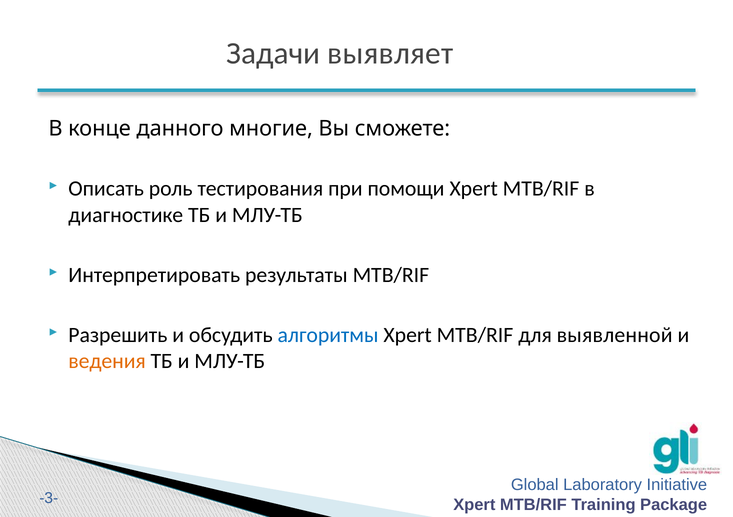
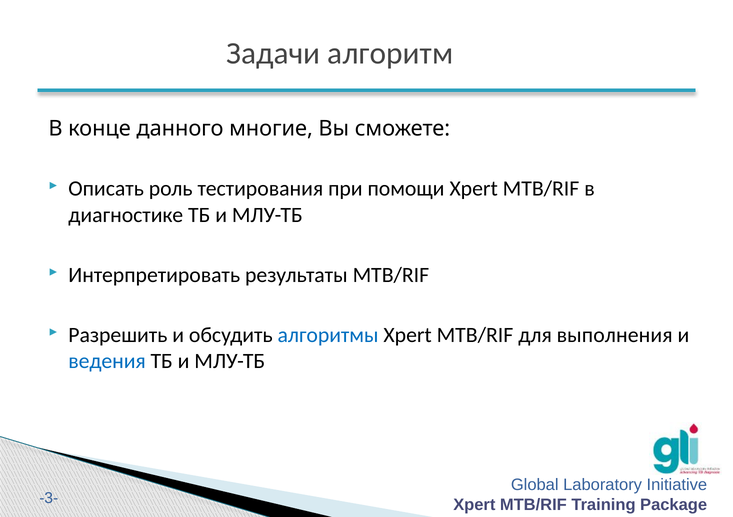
выявляет: выявляет -> алгоритм (390, 53)
выявленной: выявленной -> выполнения (615, 335)
ведения colour: orange -> blue (107, 361)
